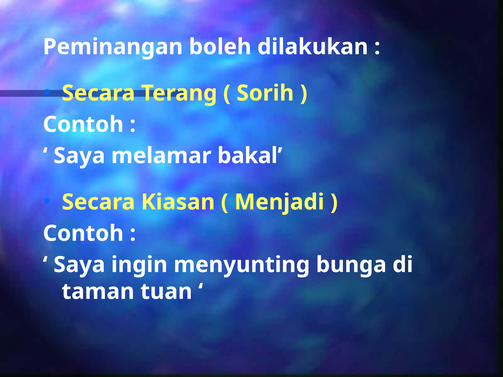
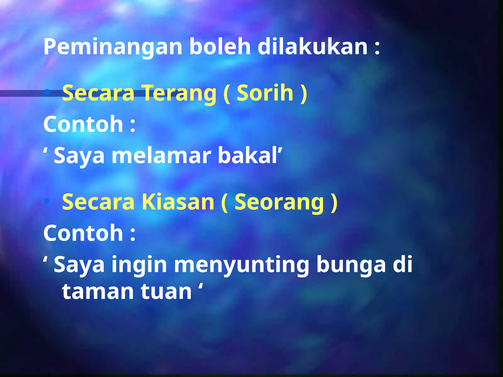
Menjadi: Menjadi -> Seorang (279, 202)
